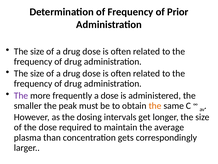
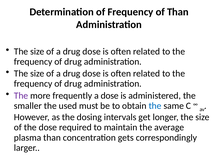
of Prior: Prior -> Than (178, 12)
peak: peak -> used (68, 105)
the colour: orange -> blue (155, 105)
